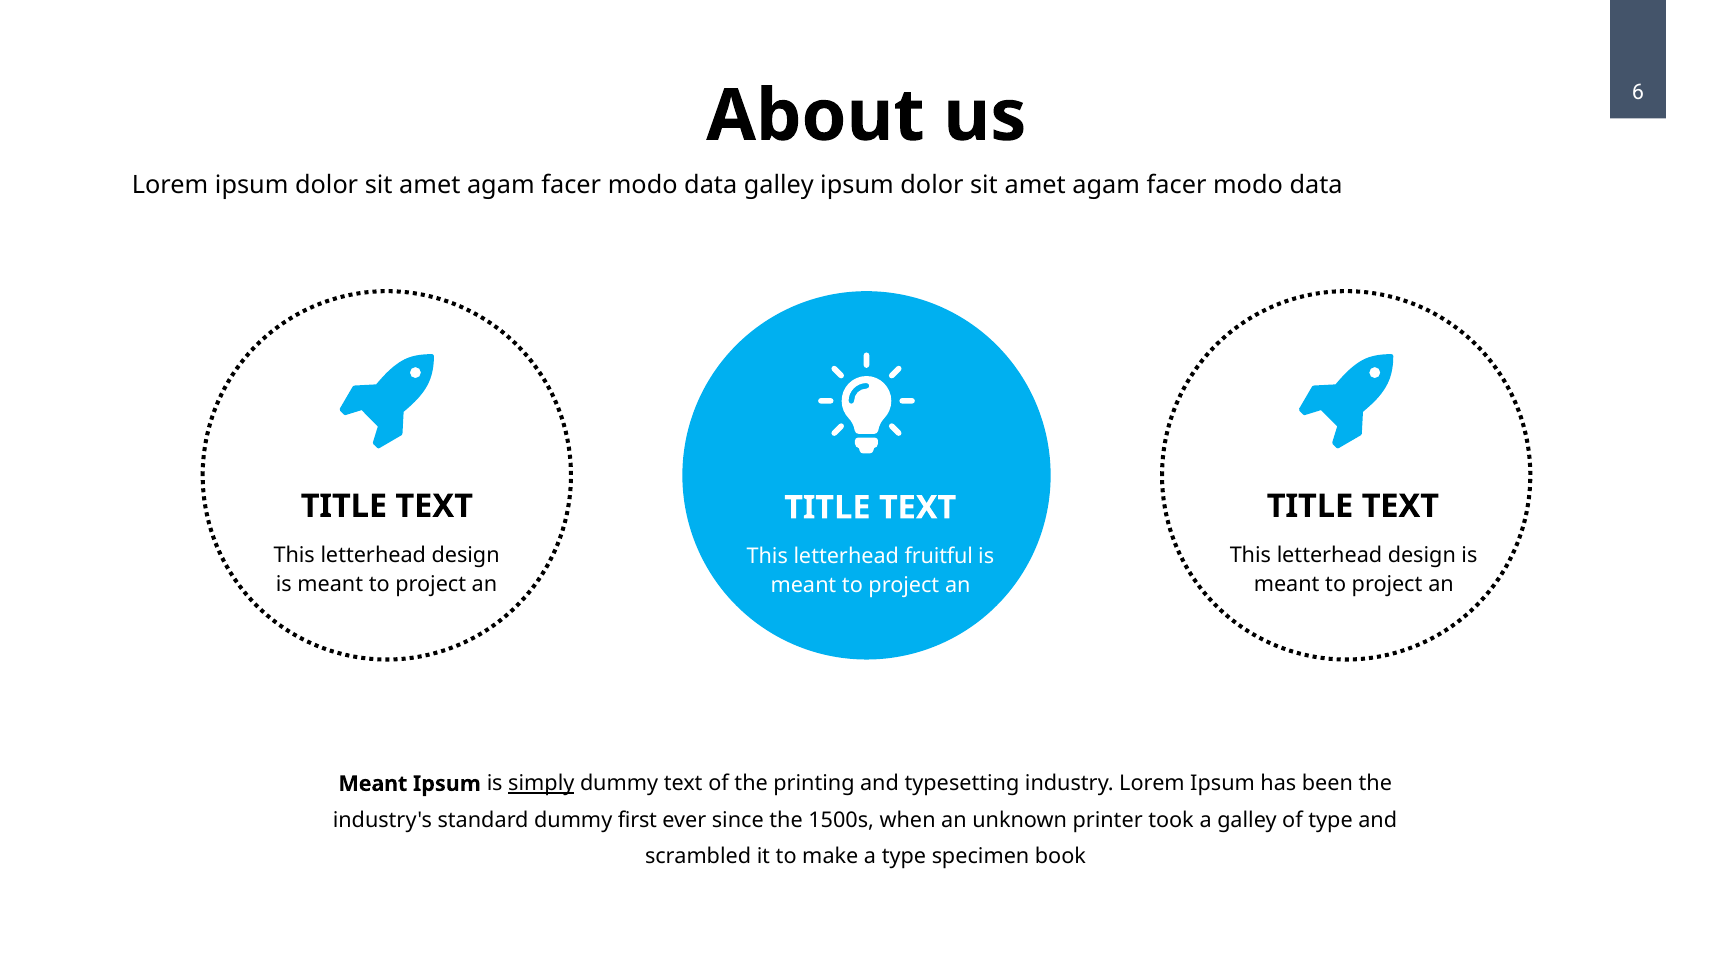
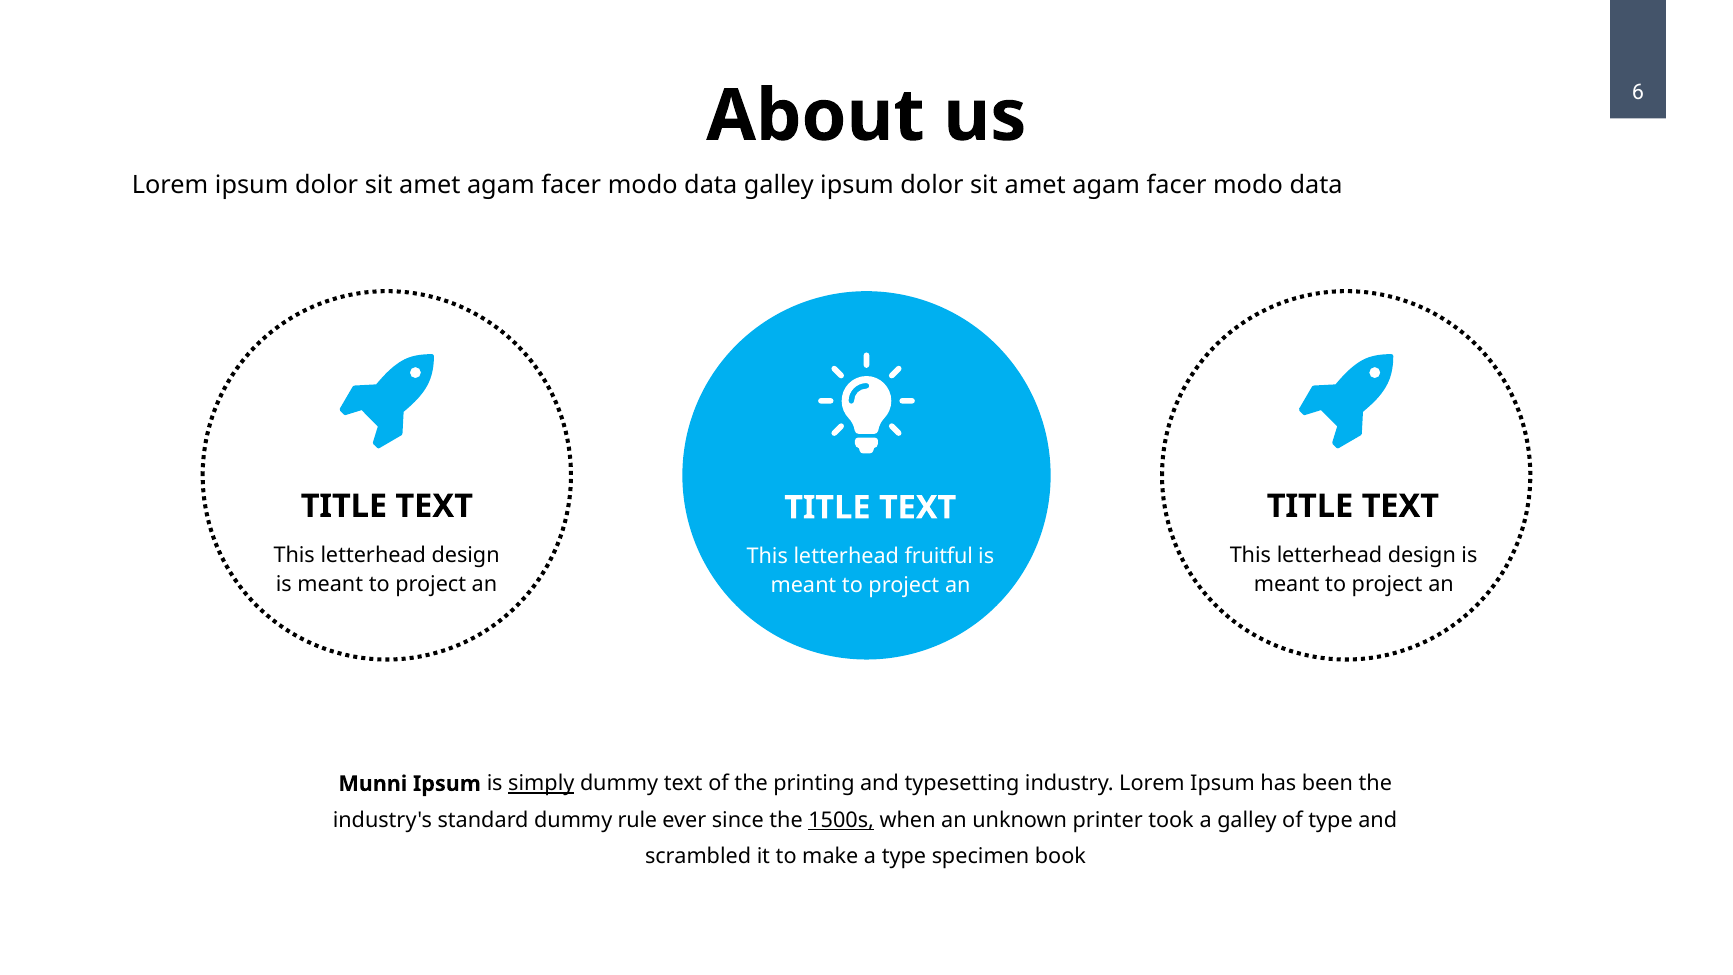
Meant: Meant -> Munni (373, 784)
first: first -> rule (637, 820)
1500s underline: none -> present (841, 820)
